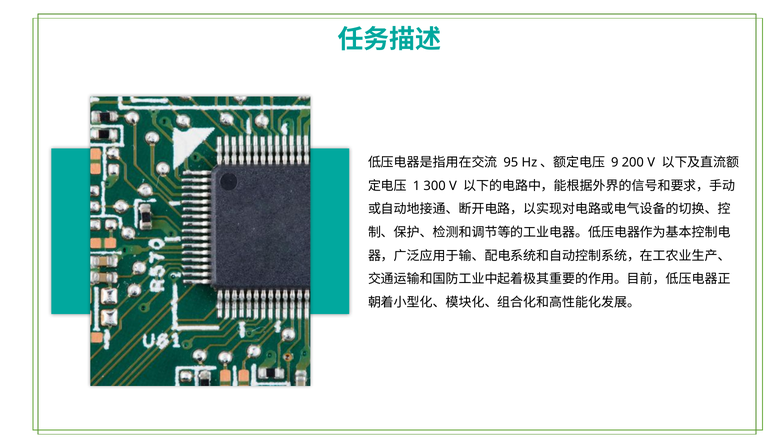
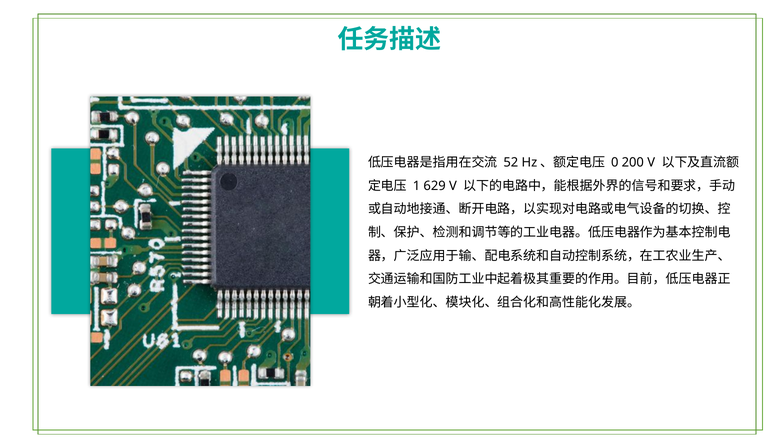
95: 95 -> 52 (511, 162)
9: 9 -> 0 (615, 162)
300: 300 -> 629 (435, 186)
